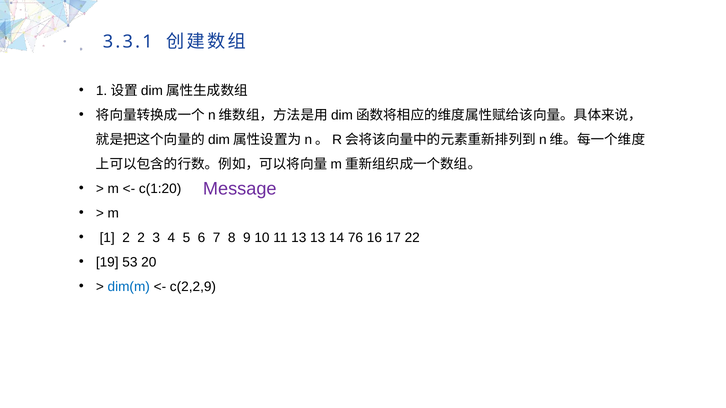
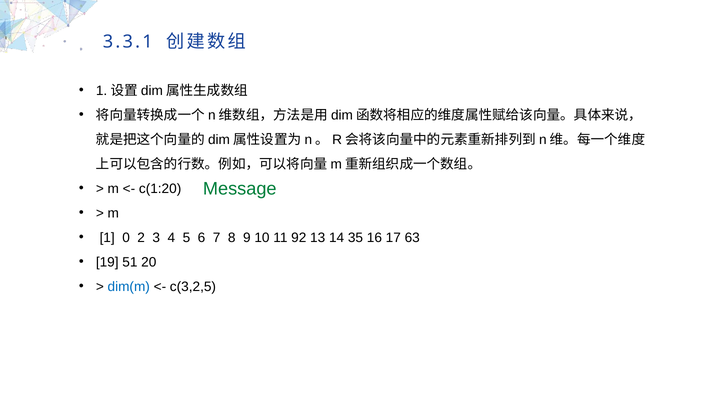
Message colour: purple -> green (240, 189)
2: 2 -> 0 (126, 238)
13: 13 -> 92 (299, 238)
76: 76 -> 35 (355, 238)
22: 22 -> 63 (412, 238)
53: 53 -> 51 (130, 262)
c(2,2,9: c(2,2,9 -> c(3,2,5 (193, 287)
